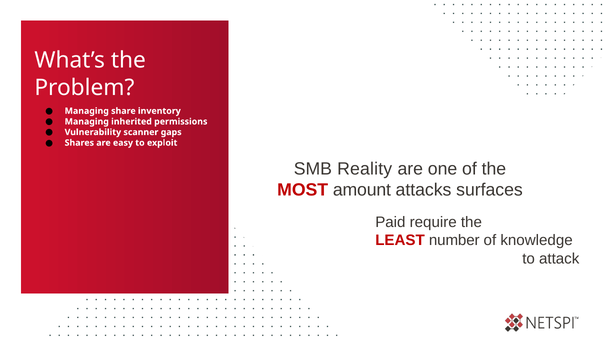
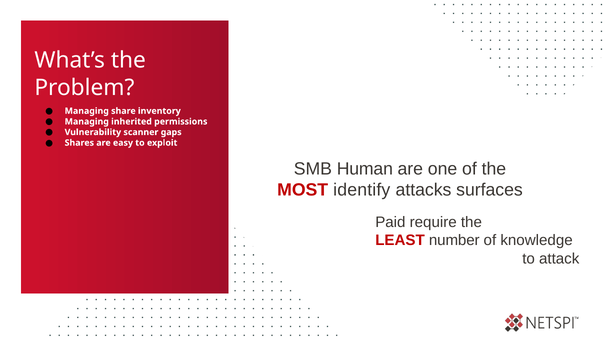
Reality: Reality -> Human (365, 168)
amount: amount -> identify (362, 190)
